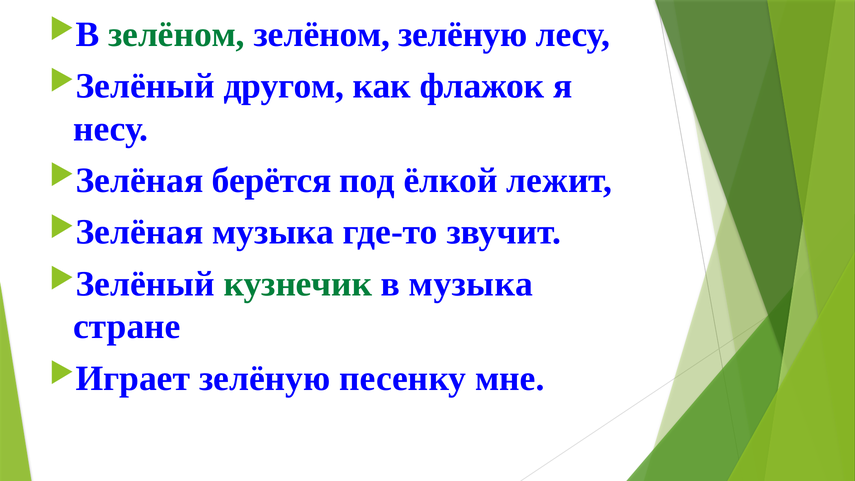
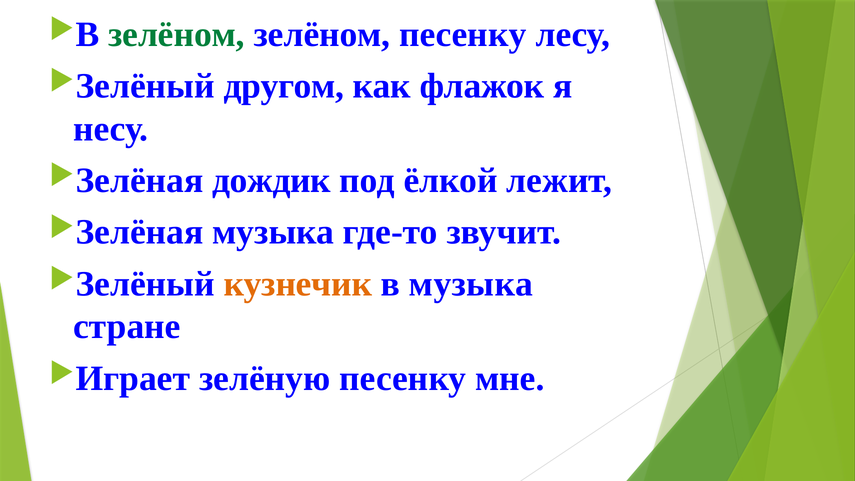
зелёном зелёную: зелёную -> песенку (463, 34)
берётся: берётся -> дождик (272, 181)
кузнечик colour: green -> orange (298, 284)
